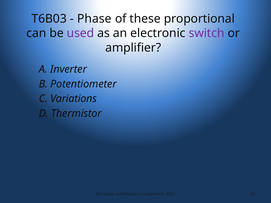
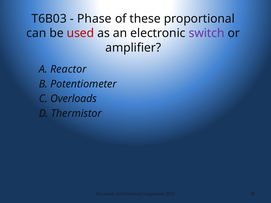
used colour: purple -> red (80, 33)
Inverter: Inverter -> Reactor (68, 69)
Variations: Variations -> Overloads (74, 99)
